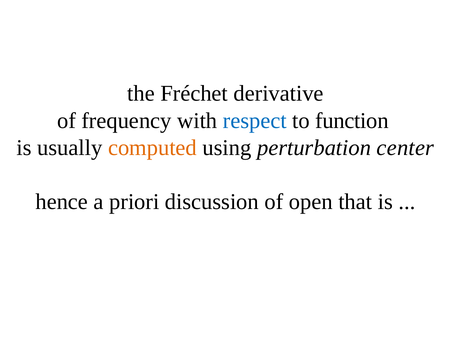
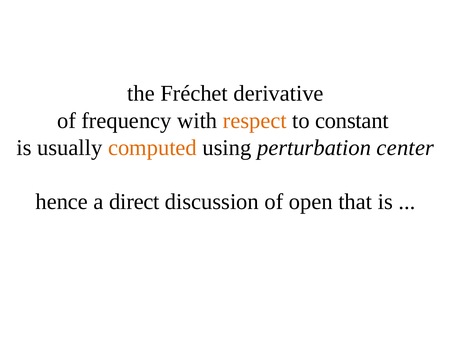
respect colour: blue -> orange (255, 121)
function: function -> constant (352, 121)
priori: priori -> direct (134, 202)
